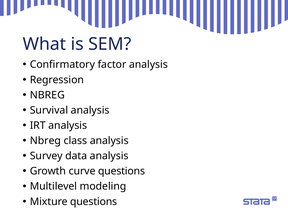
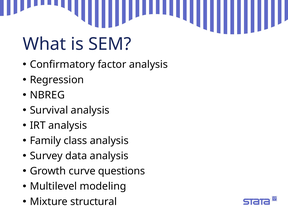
Nbreg: Nbreg -> Family (45, 141)
Mixture questions: questions -> structural (94, 202)
